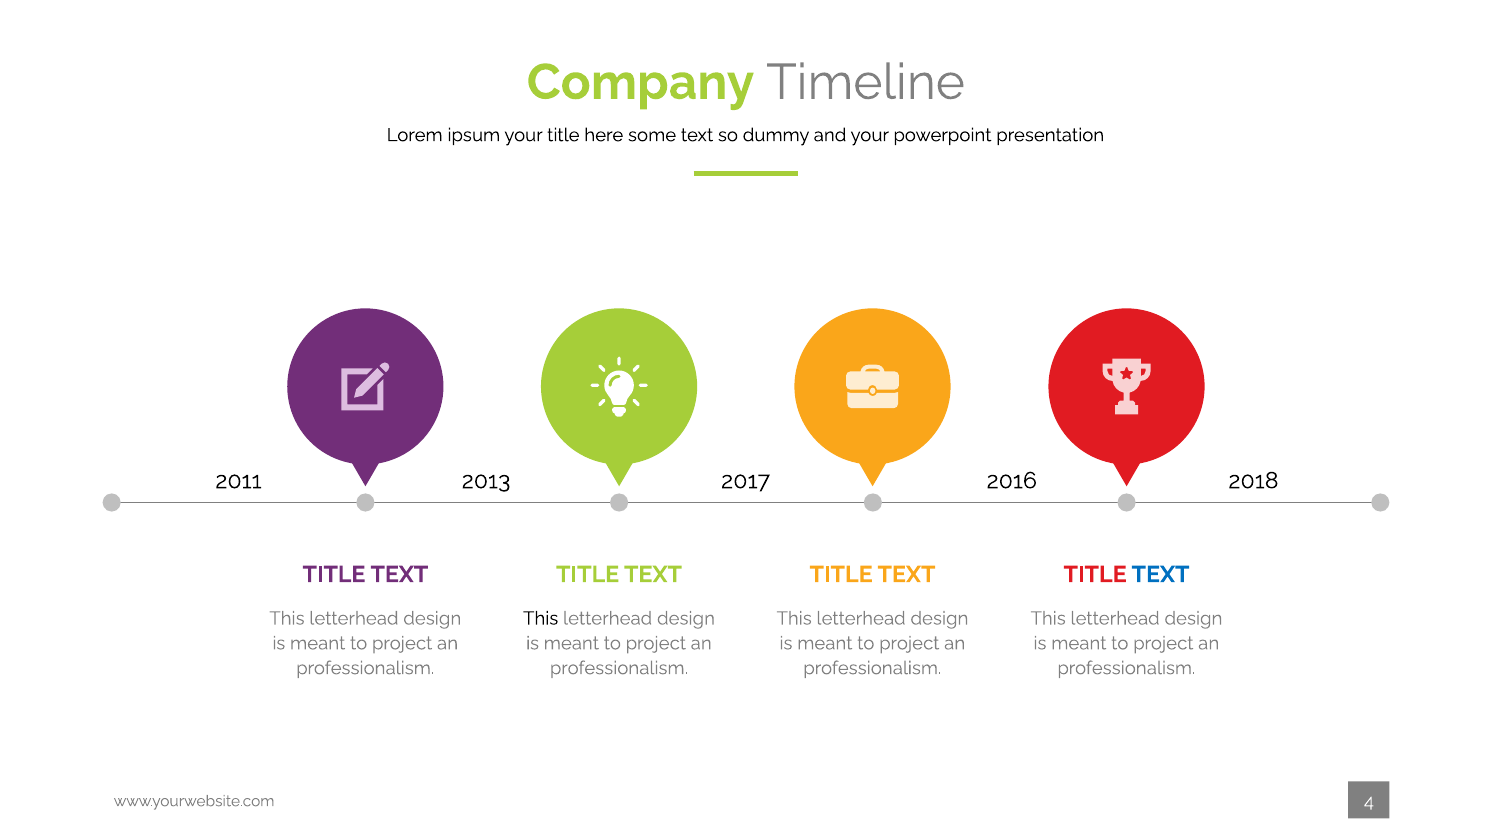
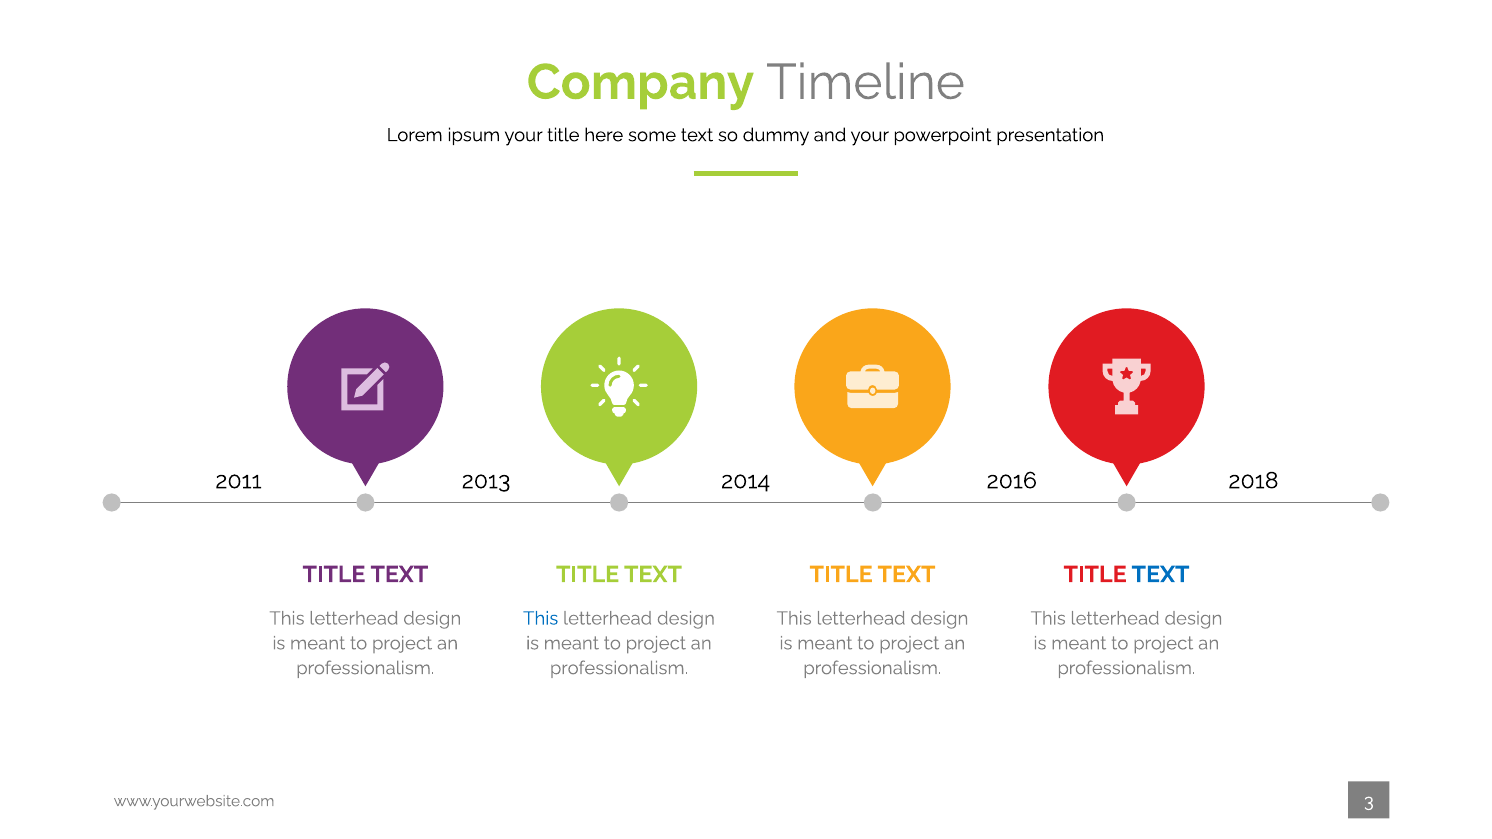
2017: 2017 -> 2014 (746, 481)
This colour: black -> blue (541, 619)
4: 4 -> 3 (1369, 801)
